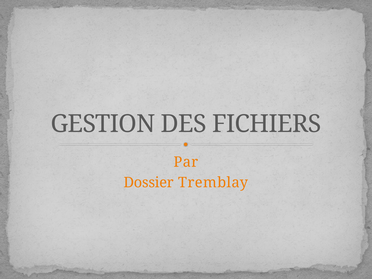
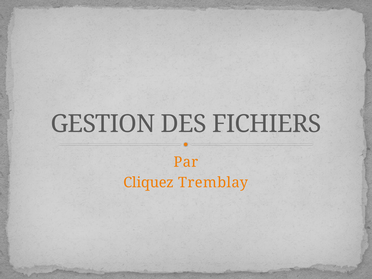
Dossier: Dossier -> Cliquez (149, 183)
